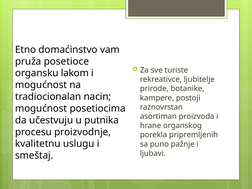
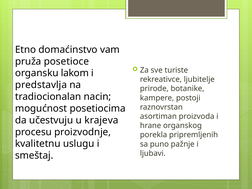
mogućnost: mogućnost -> predstavlja (41, 85)
putnika: putnika -> krajeva (101, 120)
